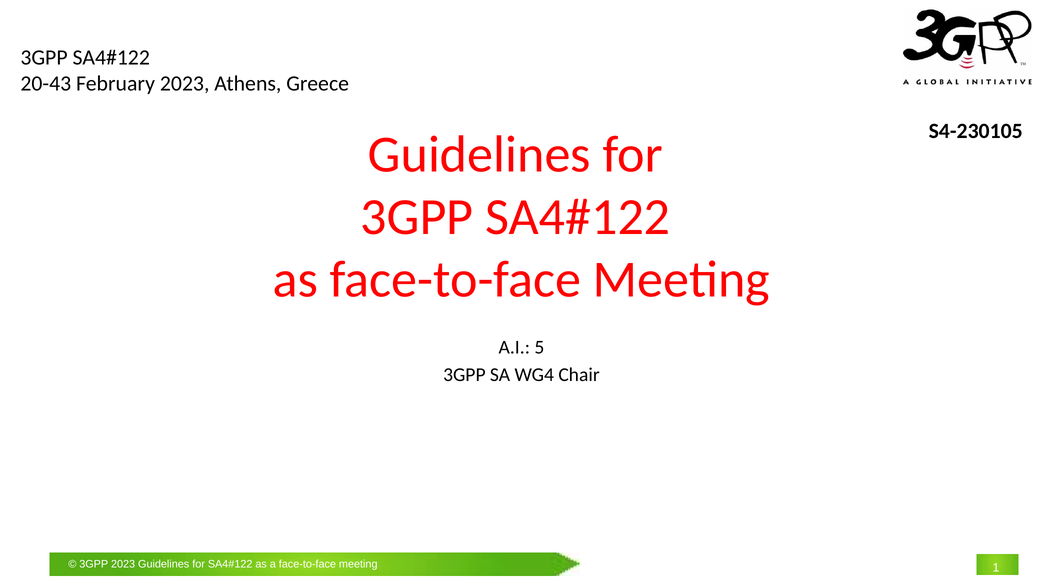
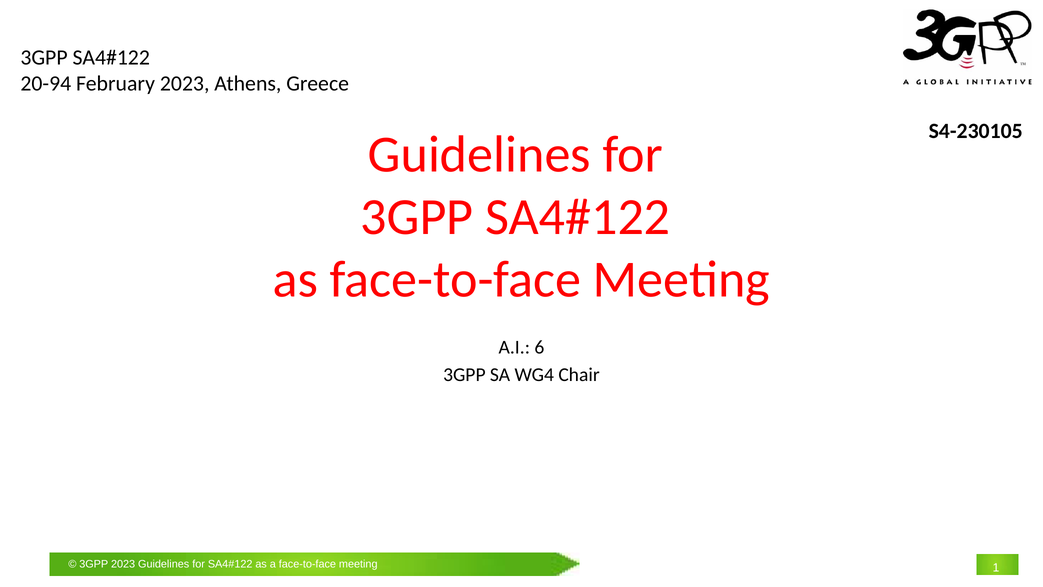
20-43: 20-43 -> 20-94 (46, 84)
5: 5 -> 6 (539, 347)
